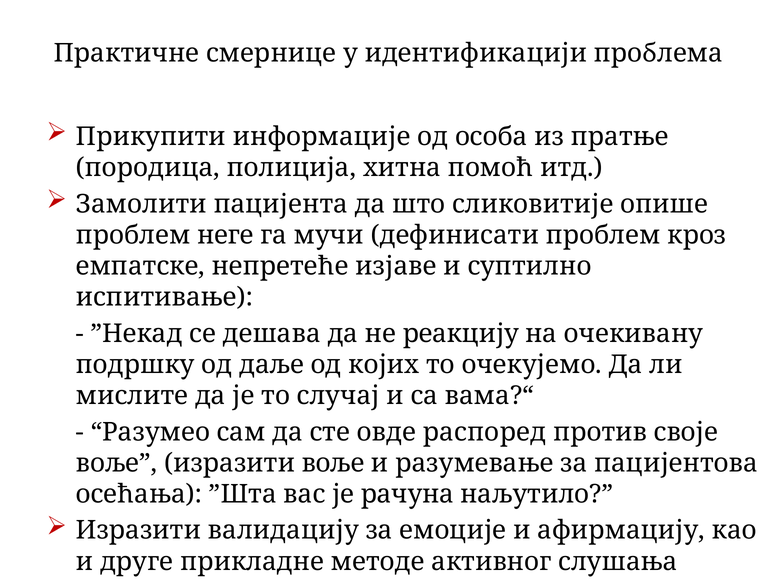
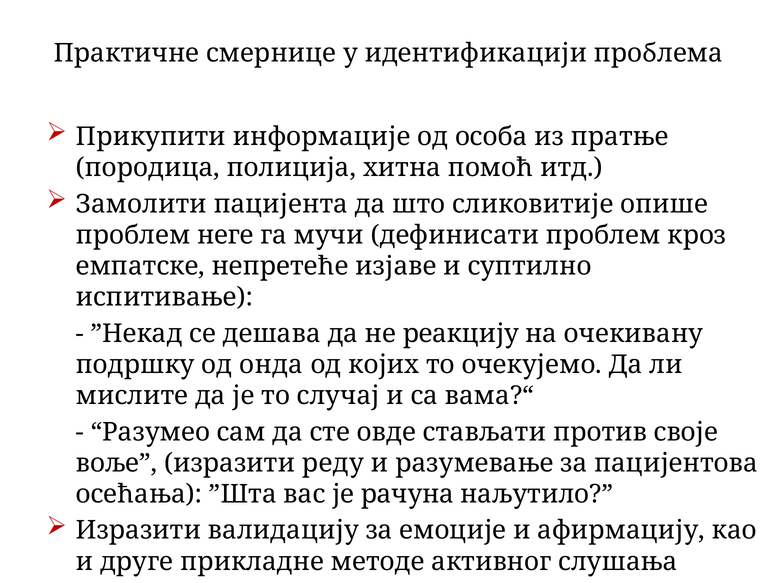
даље: даље -> онда (271, 364)
распоред: распоред -> стављати (484, 432)
изразити воље: воље -> реду (333, 463)
